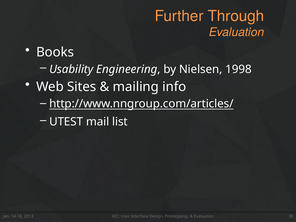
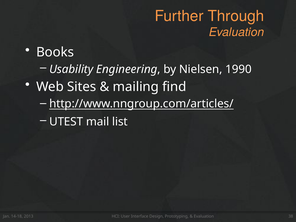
1998: 1998 -> 1990 (238, 69)
info: info -> find (174, 87)
